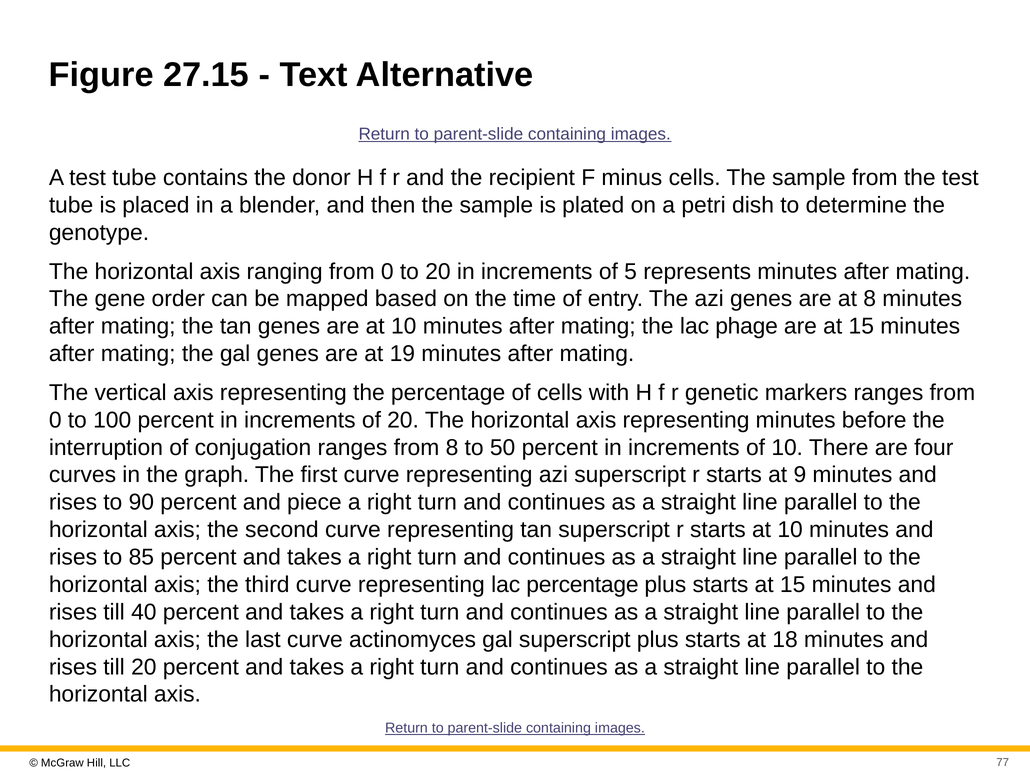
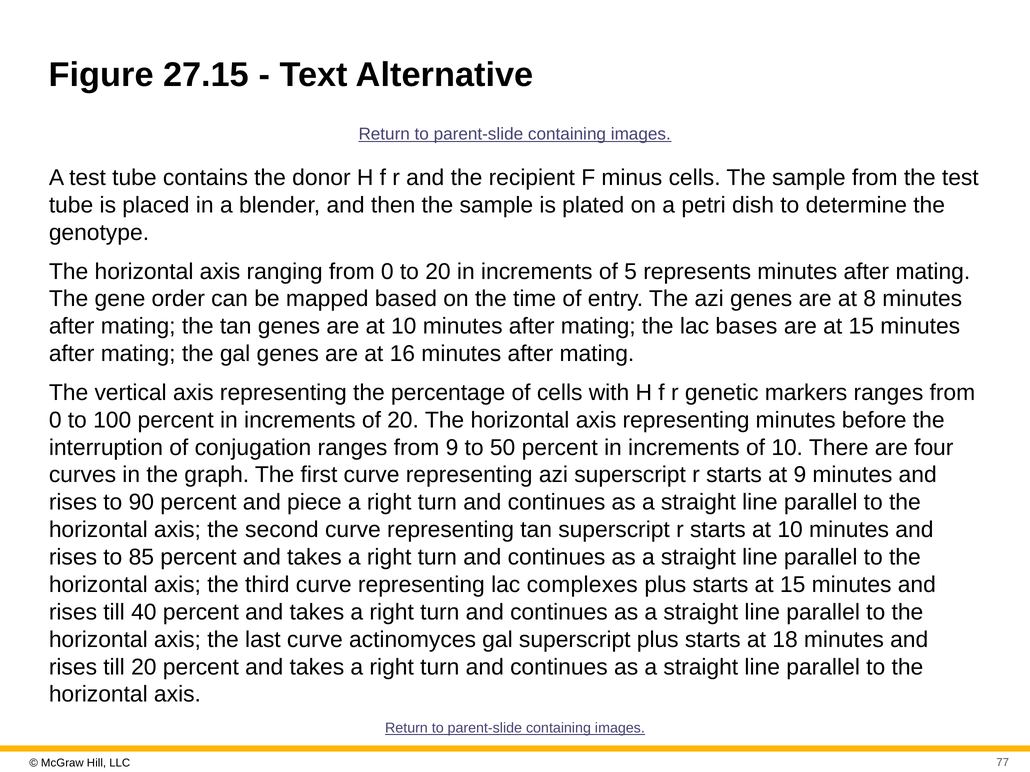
phage: phage -> bases (746, 327)
19: 19 -> 16 (402, 354)
from 8: 8 -> 9 (452, 448)
lac percentage: percentage -> complexes (582, 585)
